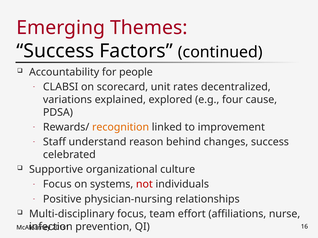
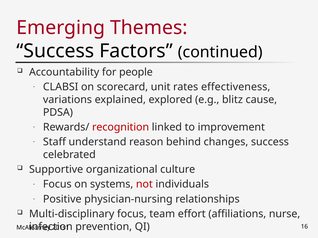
decentralized: decentralized -> effectiveness (236, 87)
four: four -> blitz (232, 100)
recognition colour: orange -> red (121, 127)
